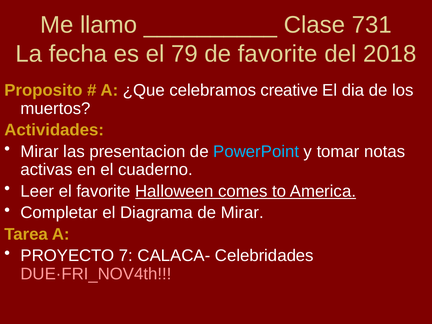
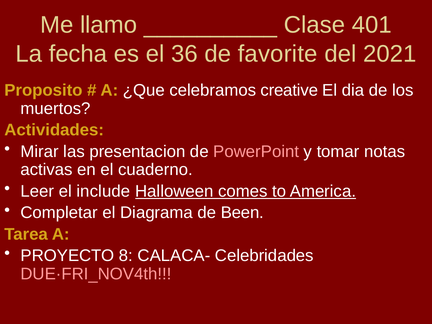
731: 731 -> 401 (372, 25)
79: 79 -> 36 (185, 54)
2018: 2018 -> 2021 (390, 54)
PowerPoint colour: light blue -> pink (256, 152)
el favorite: favorite -> include (103, 191)
de Mirar: Mirar -> Been (242, 213)
7: 7 -> 8 (126, 256)
